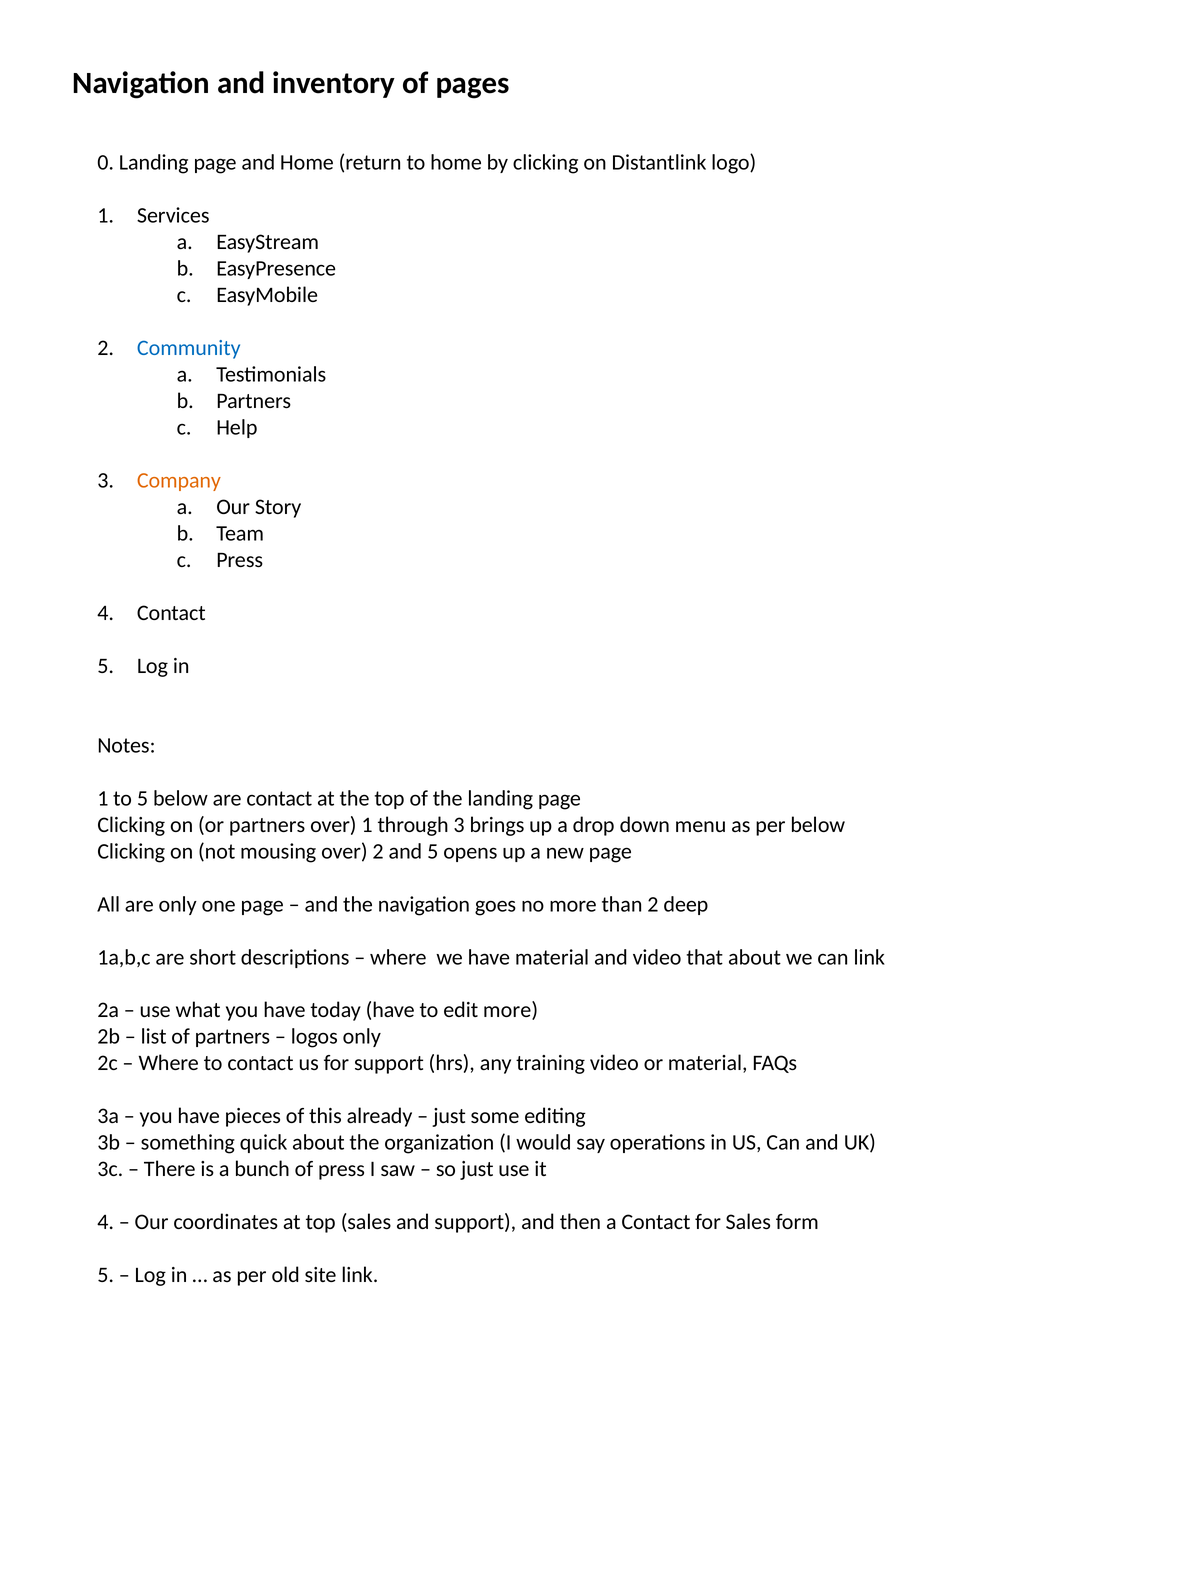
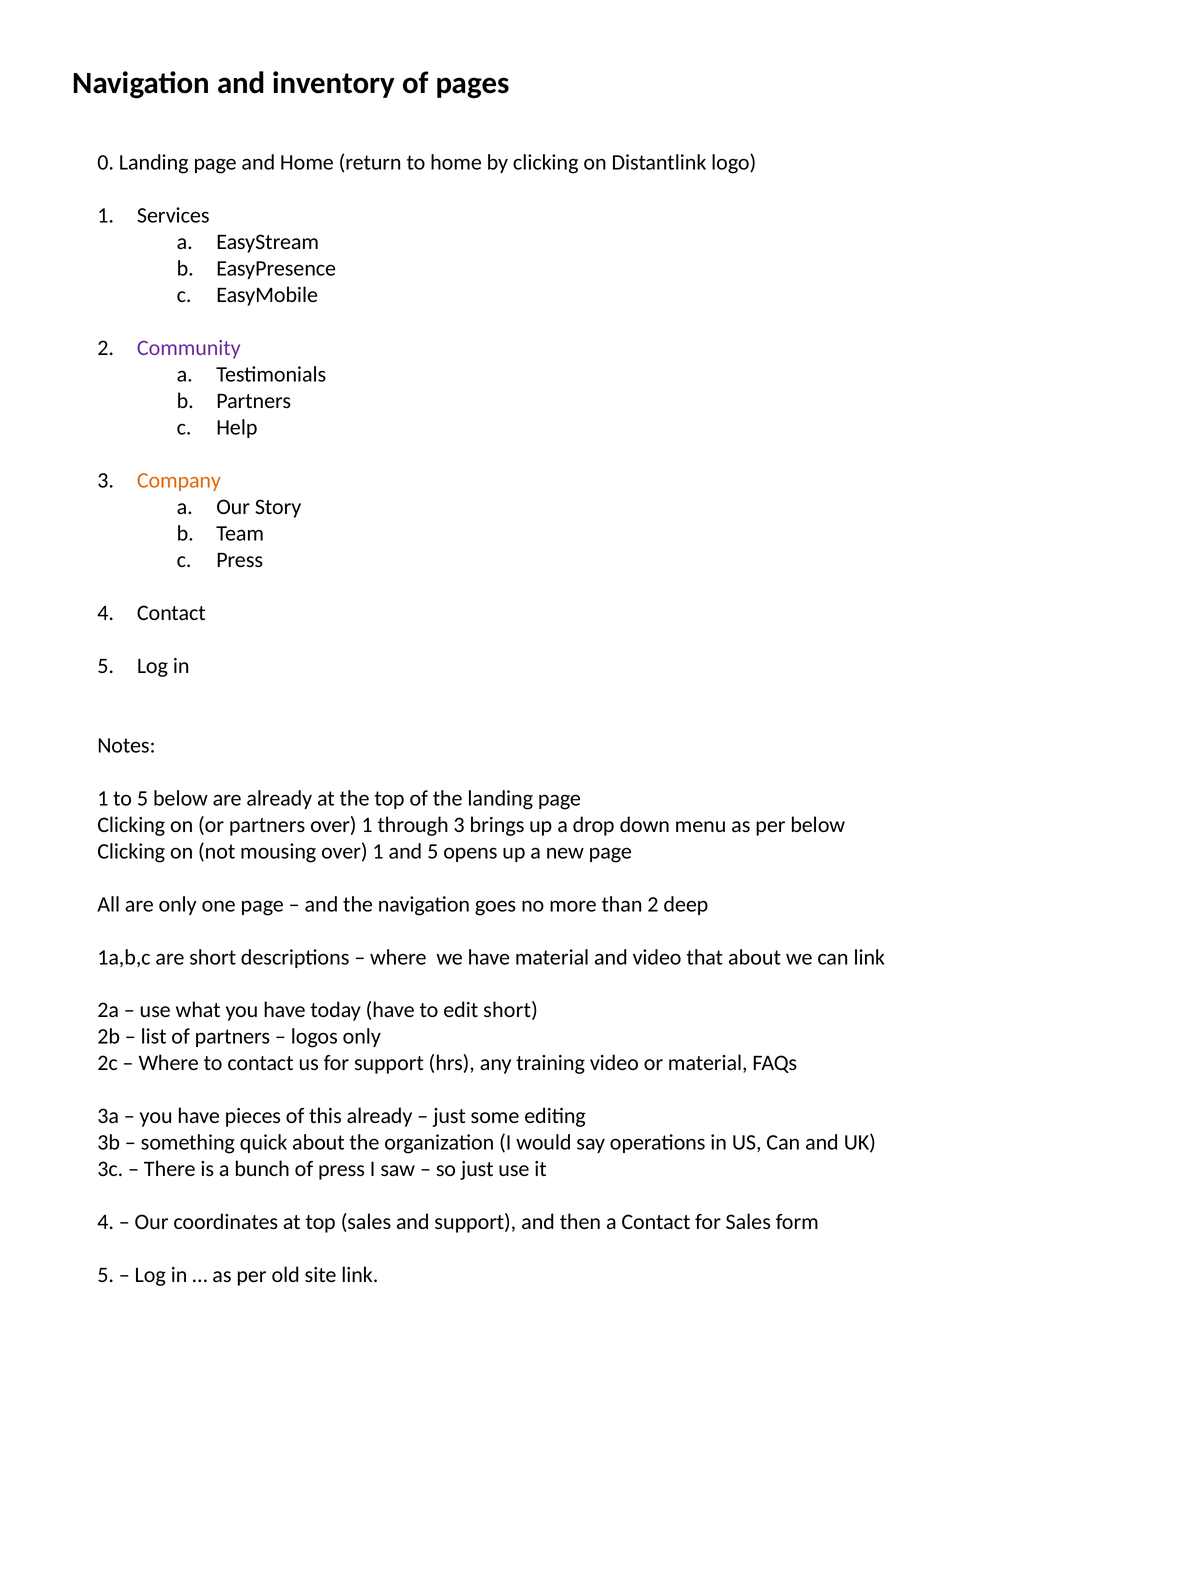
Community colour: blue -> purple (189, 348)
are contact: contact -> already (279, 798)
mousing over 2: 2 -> 1 (378, 851)
edit more: more -> short (510, 1010)
